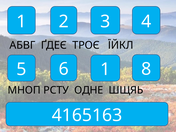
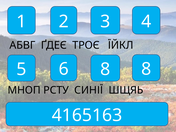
6 1: 1 -> 8 (105, 69)
ОДНЕ: ОДНЕ -> СИНІЇ (89, 90)
